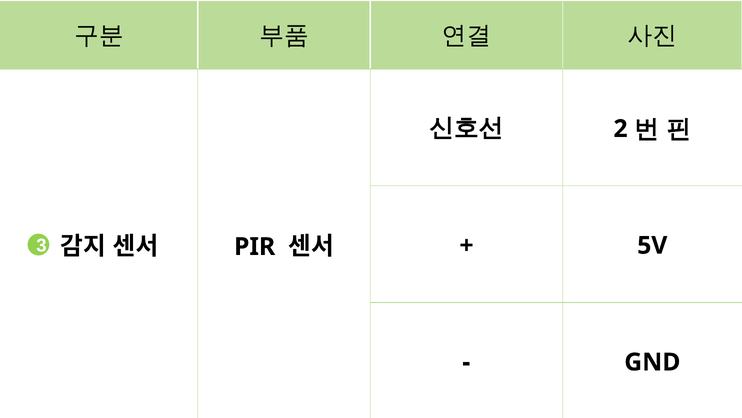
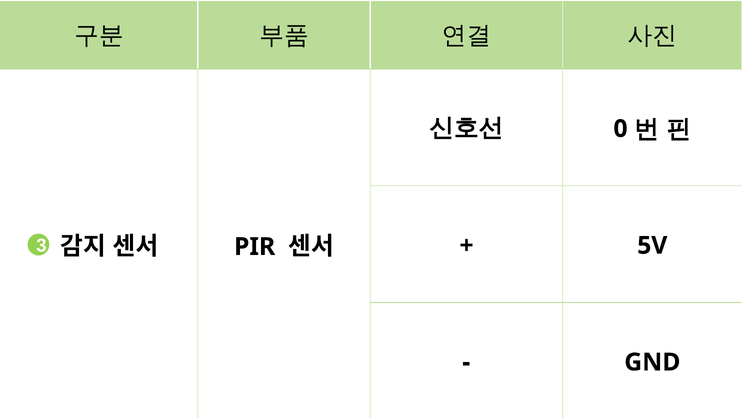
2: 2 -> 0 (621, 129)
